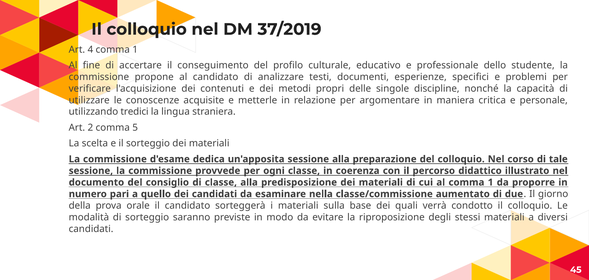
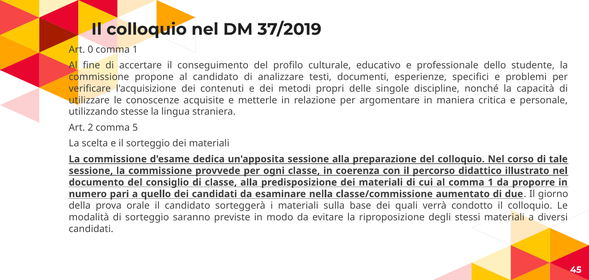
4: 4 -> 0 (90, 50)
tredici: tredici -> stesse (135, 112)
